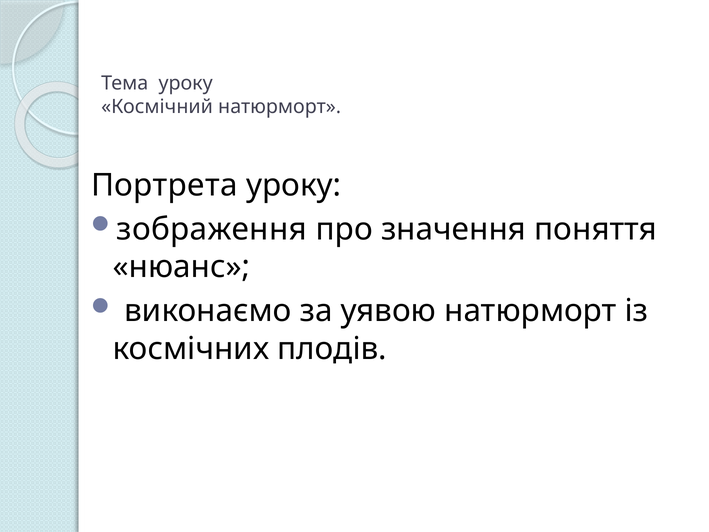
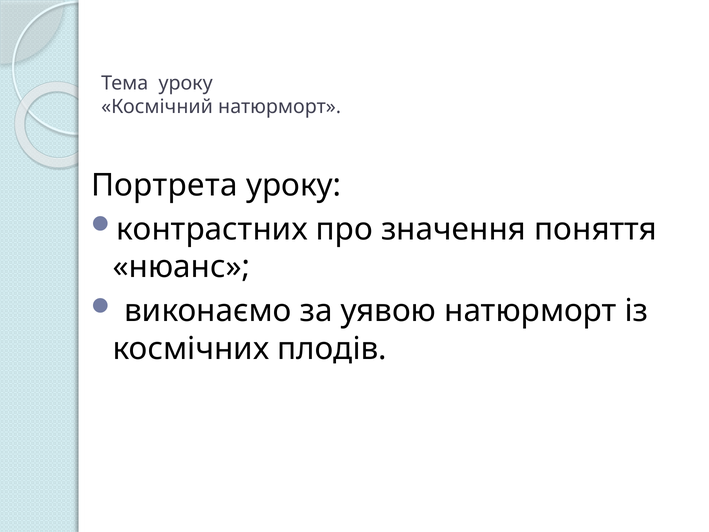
зображення: зображення -> контрастних (212, 229)
